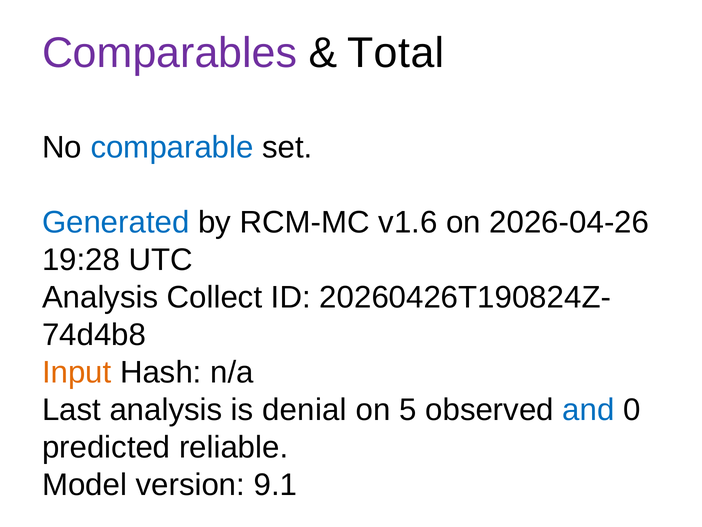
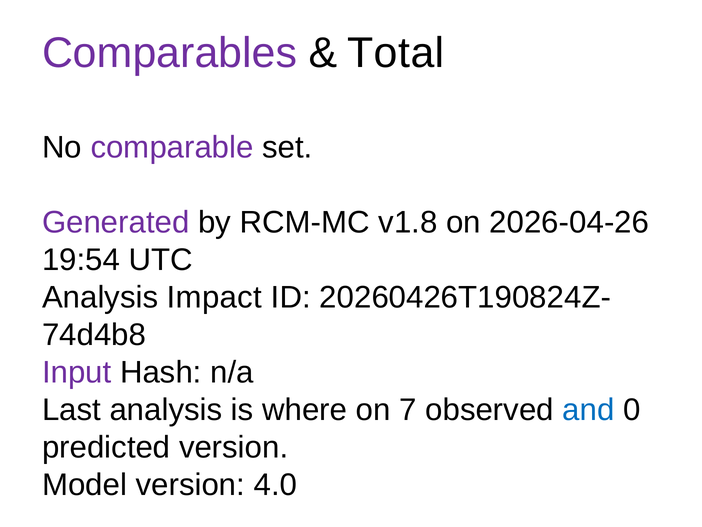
comparable colour: blue -> purple (172, 147)
Generated colour: blue -> purple (116, 222)
v1.6: v1.6 -> v1.8 (408, 222)
19:28: 19:28 -> 19:54 (81, 260)
Collect: Collect -> Impact (214, 297)
Input colour: orange -> purple (77, 372)
denial: denial -> where (305, 409)
5: 5 -> 7 (408, 409)
predicted reliable: reliable -> version (234, 447)
9.1: 9.1 -> 4.0 (275, 484)
